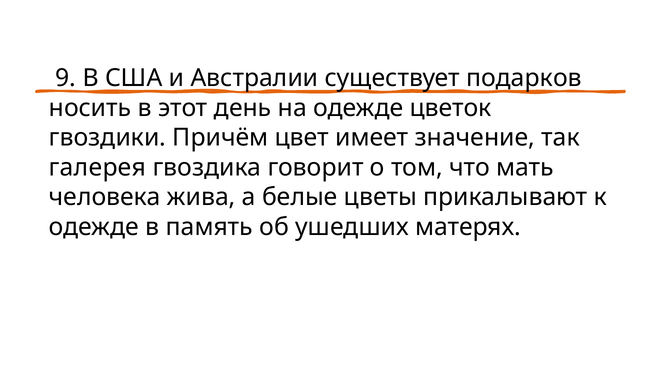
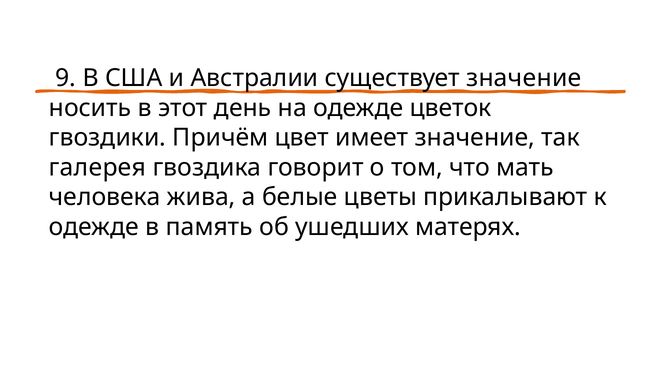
существует подарков: подарков -> значение (524, 78)
